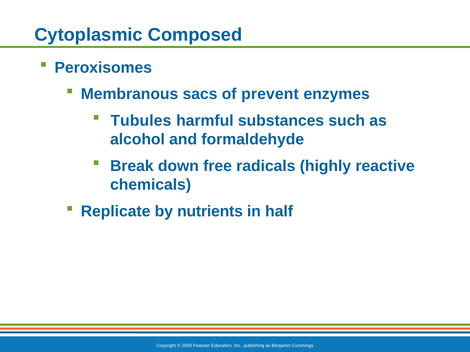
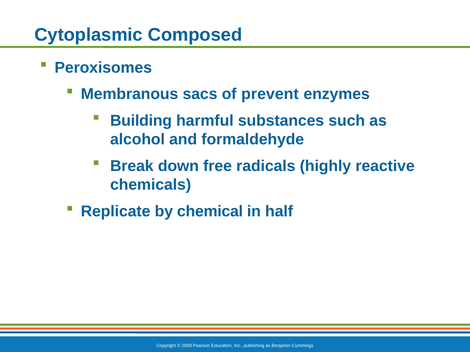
Tubules: Tubules -> Building (141, 121)
nutrients: nutrients -> chemical (210, 212)
